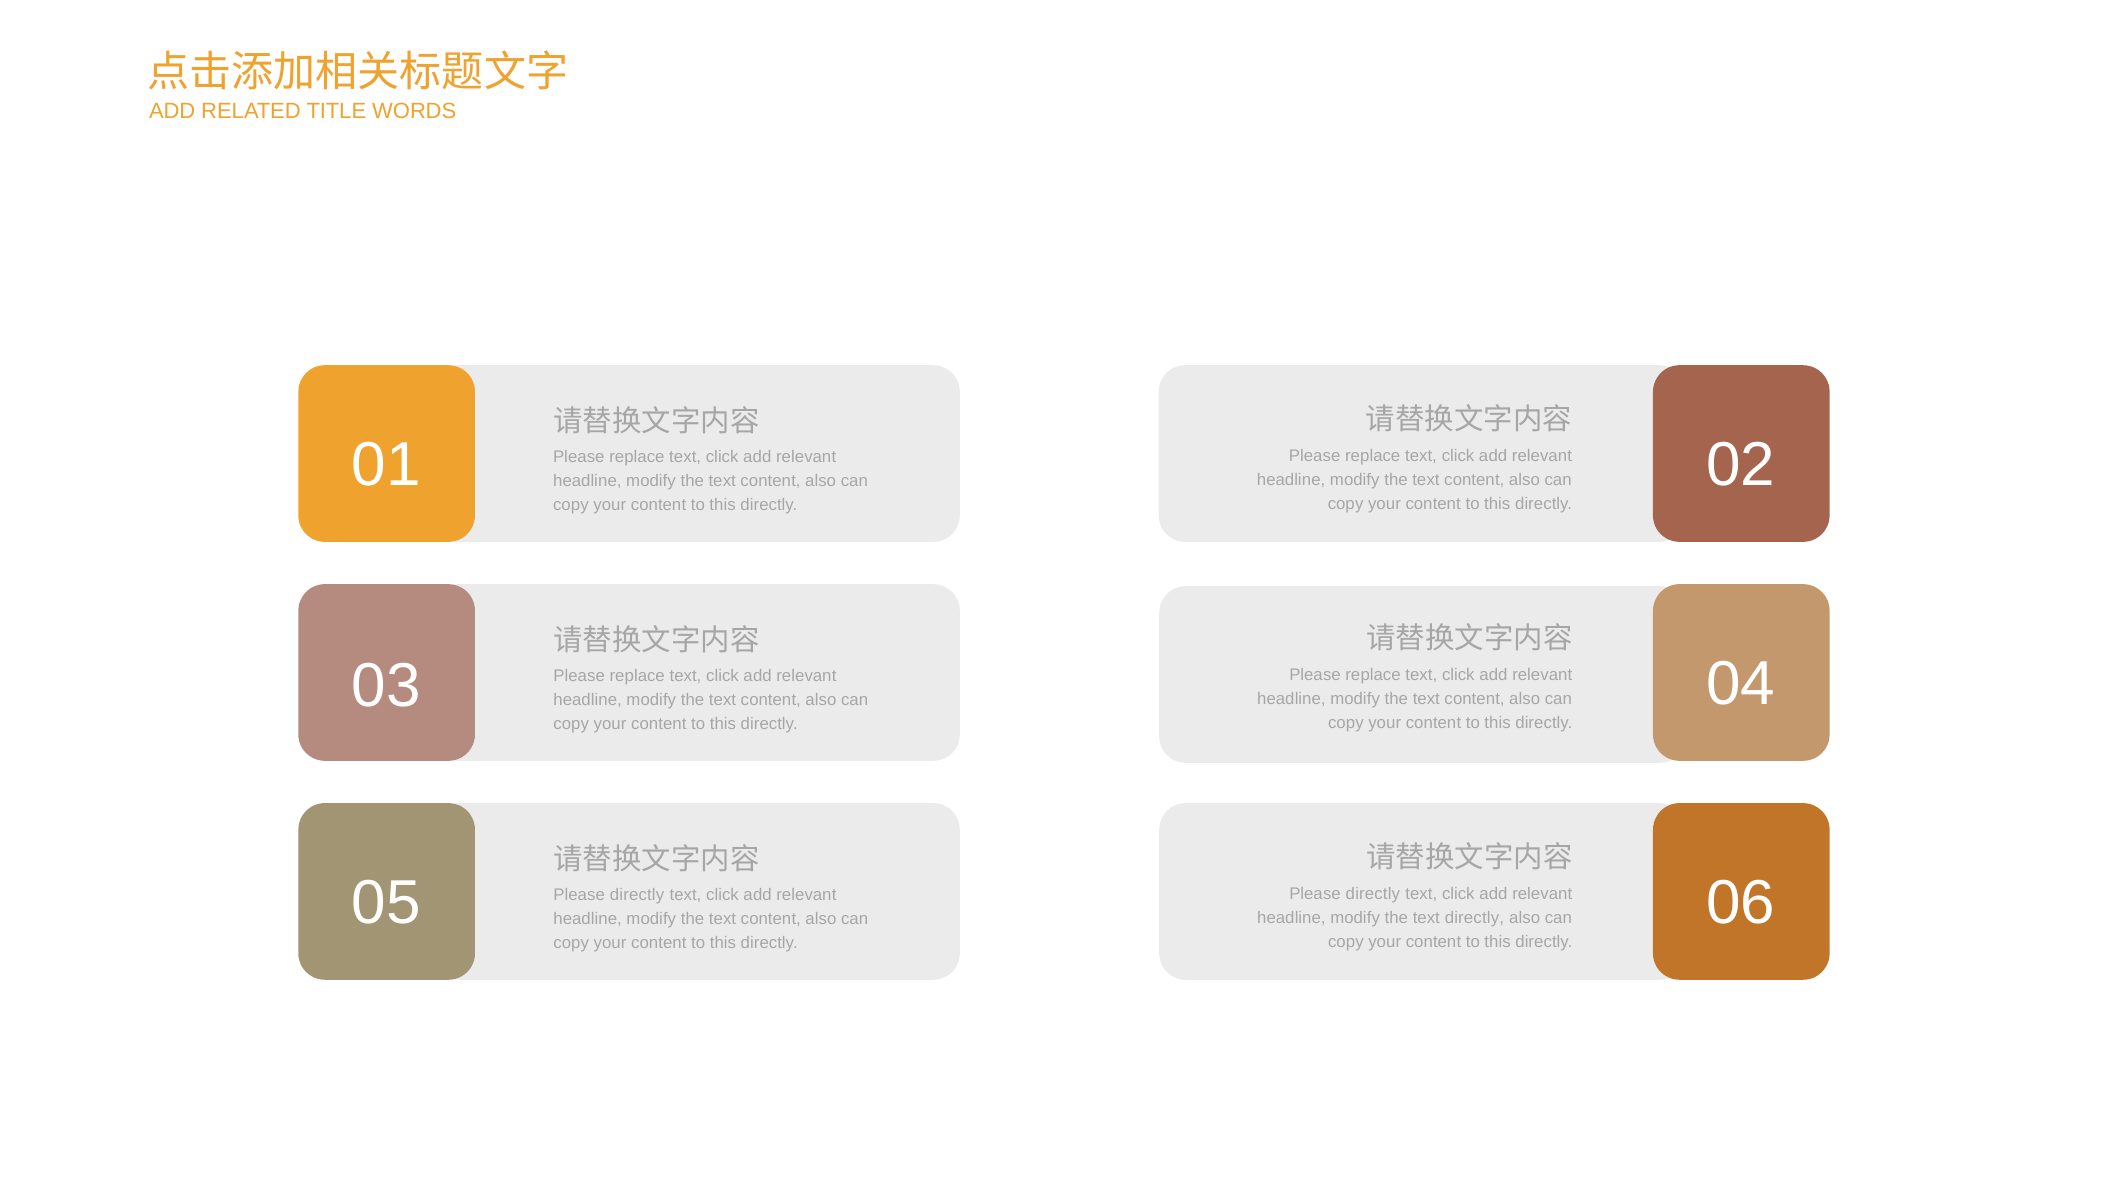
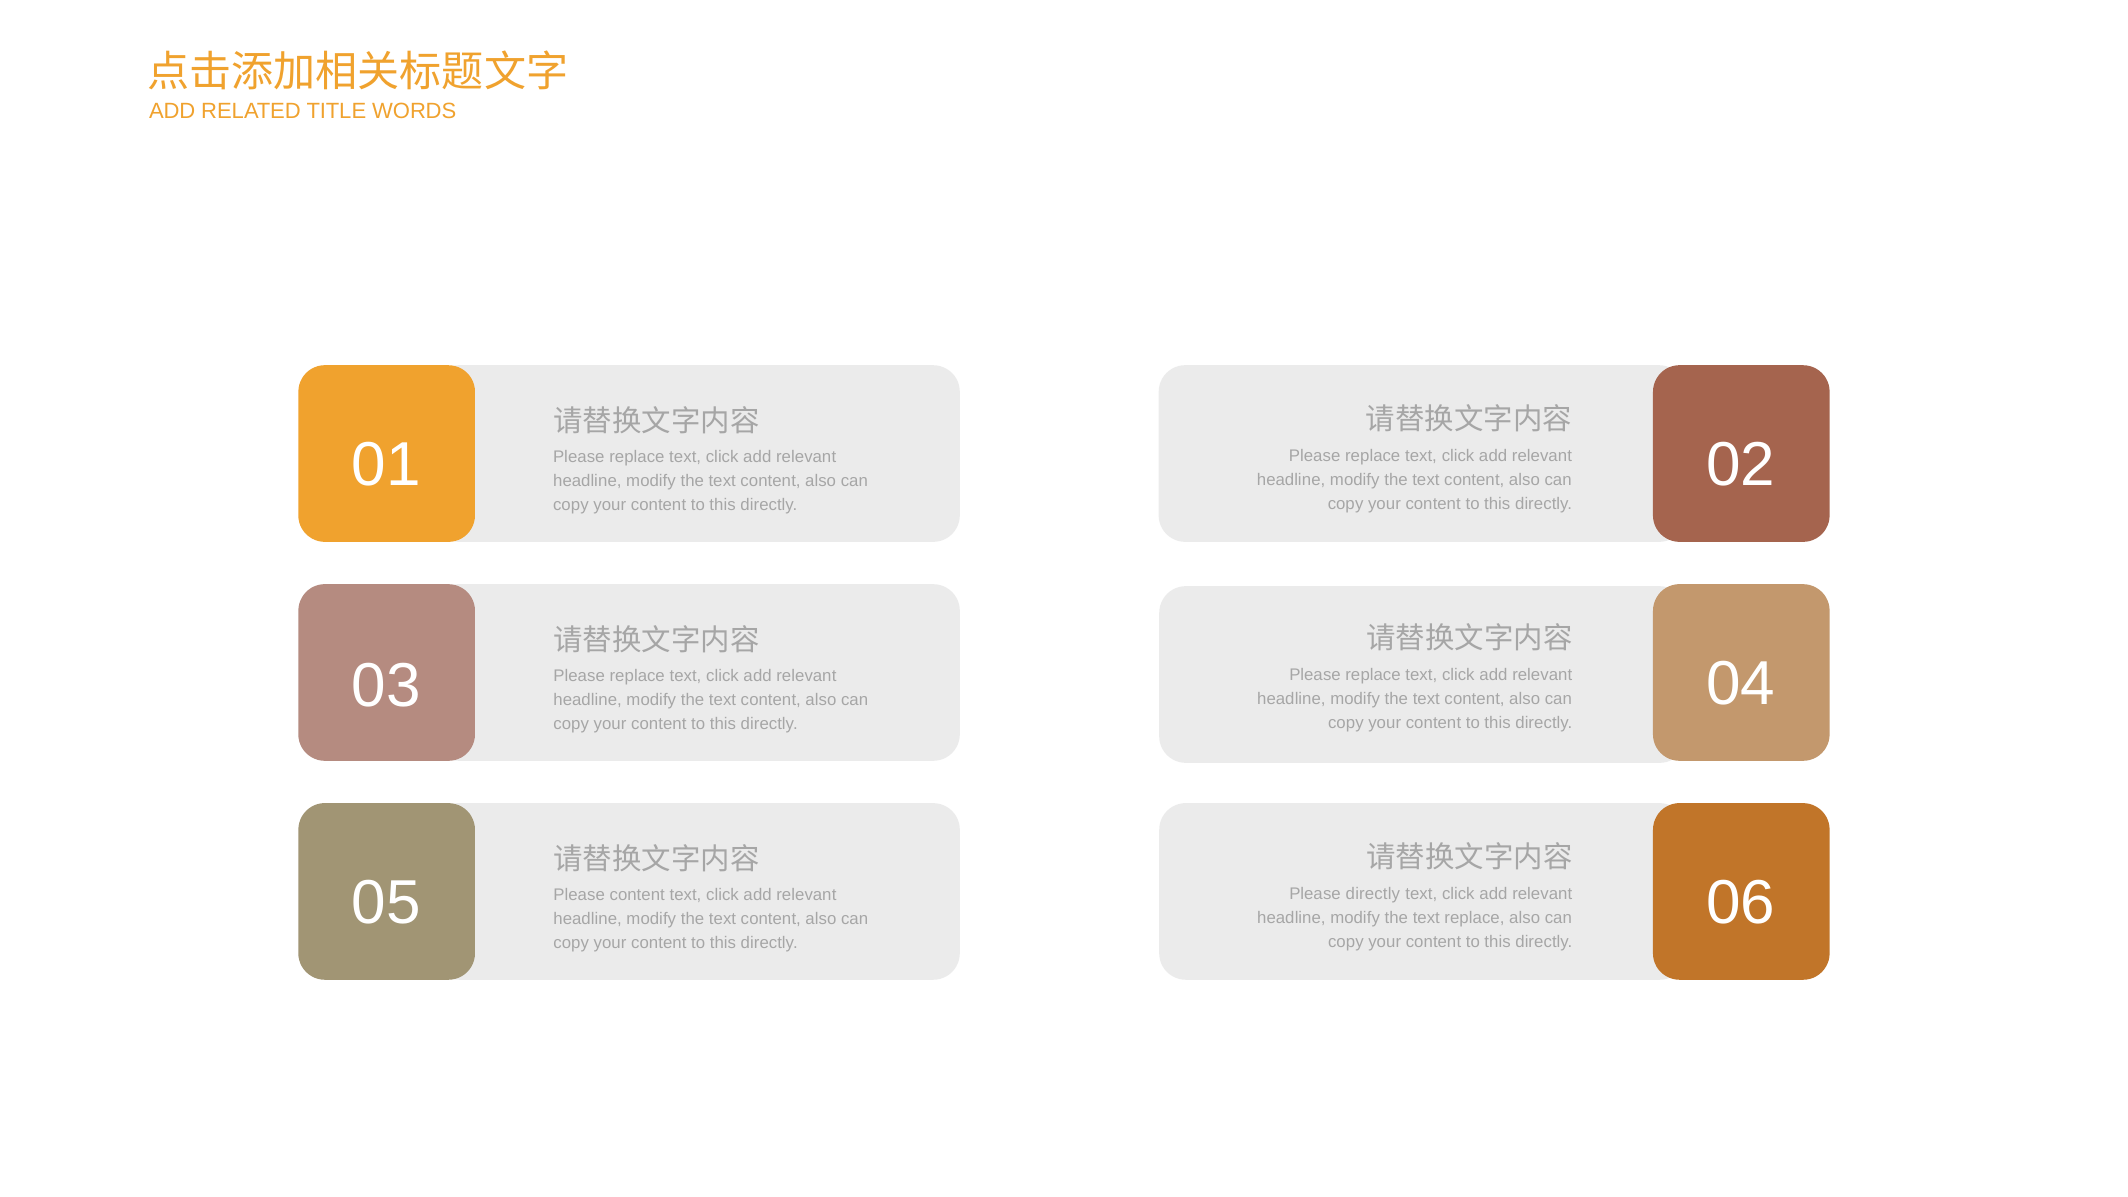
directly: directly -> content (637, 895)
text directly: directly -> replace (1474, 918)
